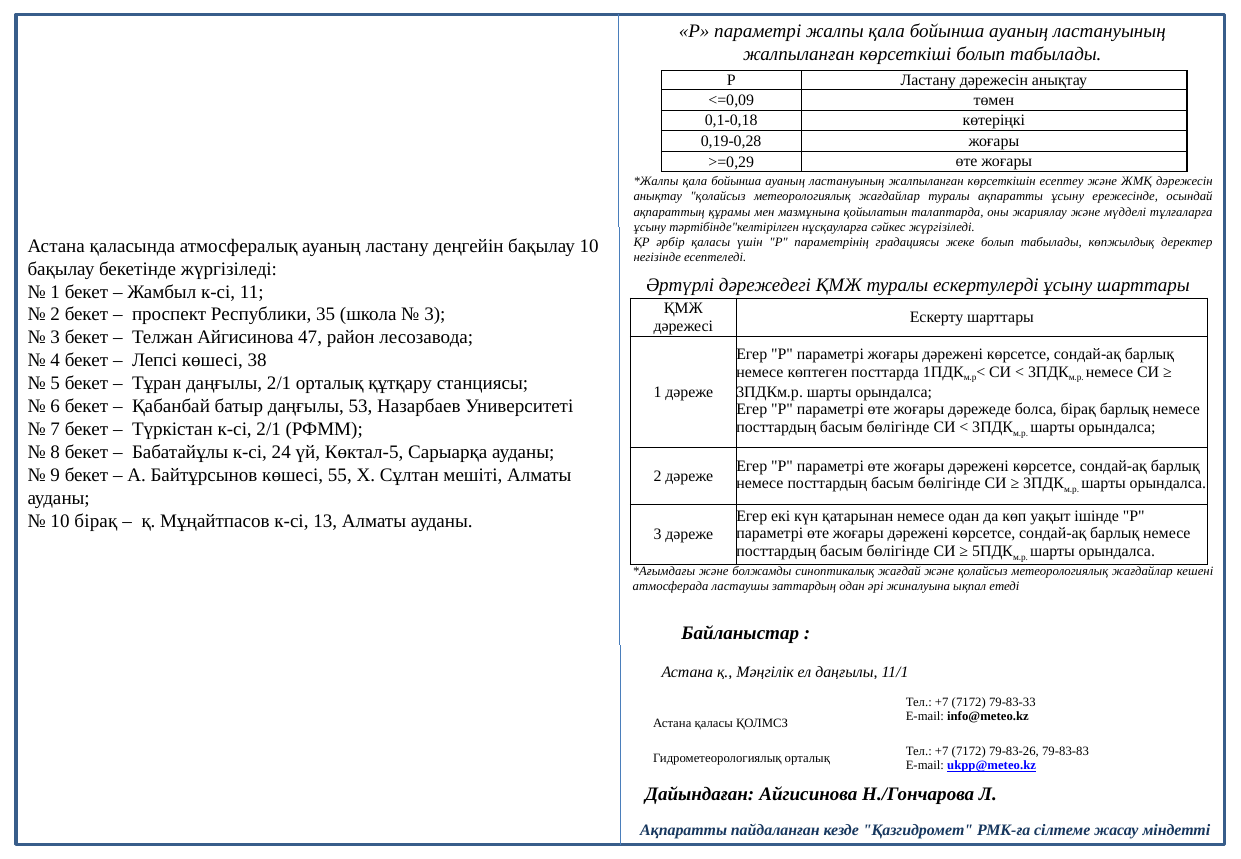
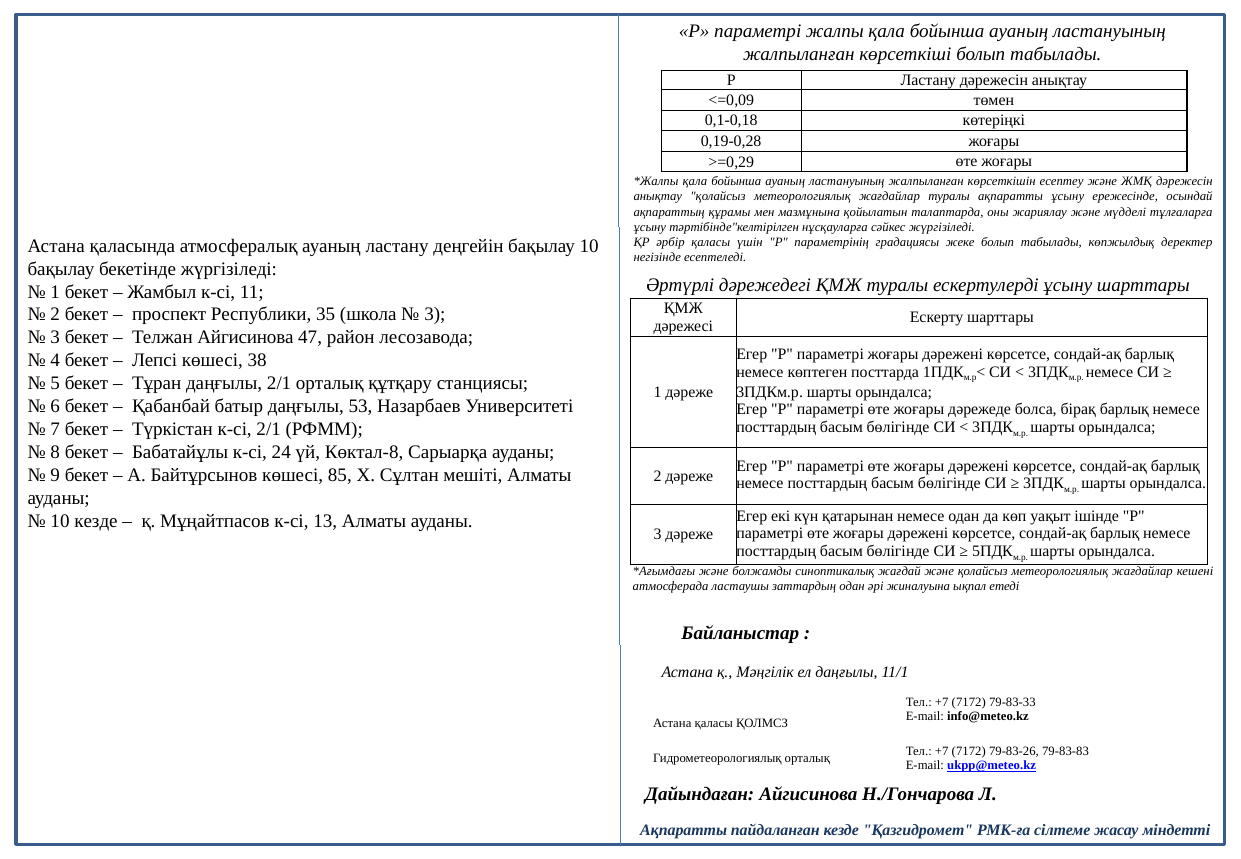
Көктал-5: Көктал-5 -> Көктал-8 (364, 452)
55: 55 -> 85 (340, 475)
10 бірақ: бірақ -> кезде (96, 521)
